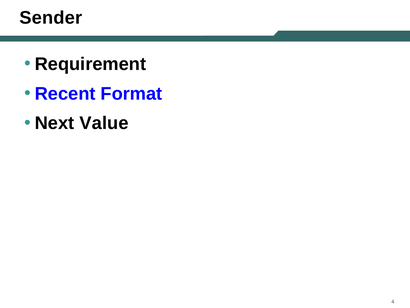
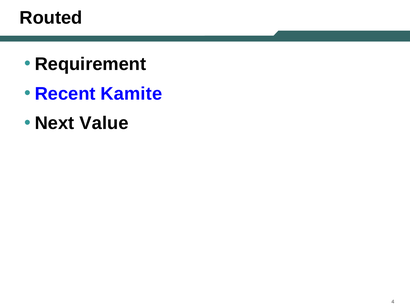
Sender: Sender -> Routed (51, 18)
Format: Format -> Kamite (131, 94)
